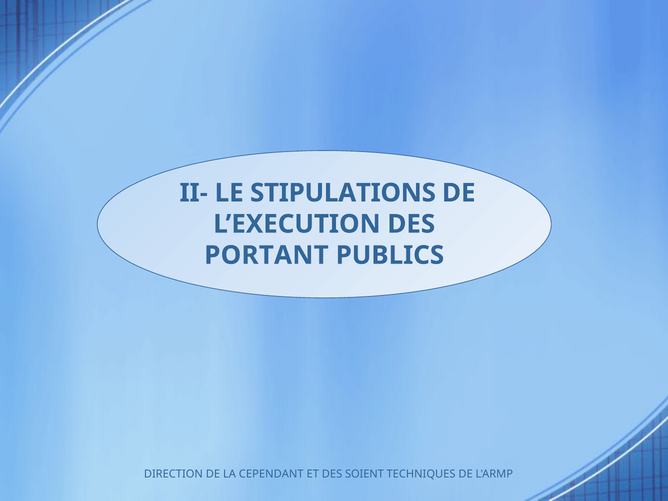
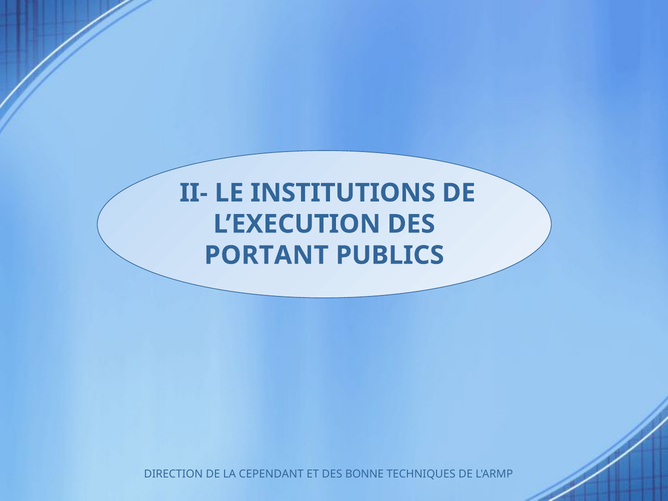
STIPULATIONS: STIPULATIONS -> INSTITUTIONS (343, 193)
SOIENT: SOIENT -> BONNE (364, 474)
